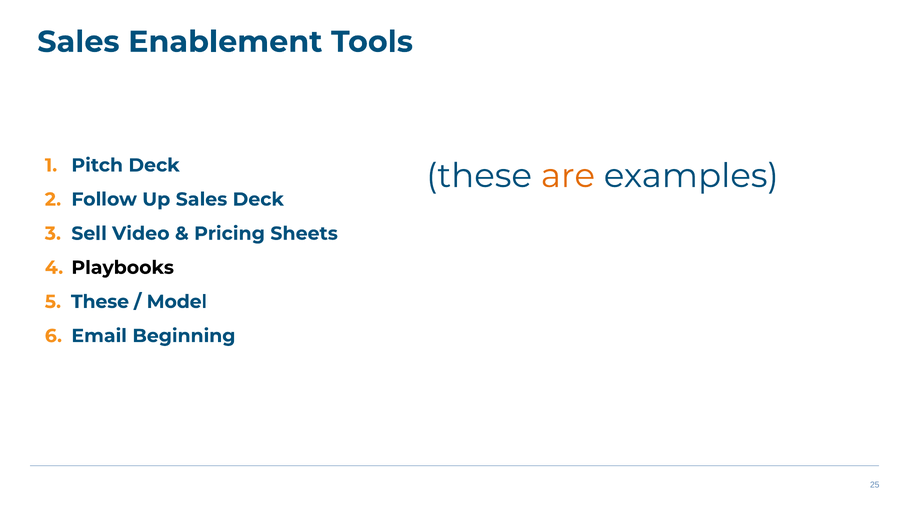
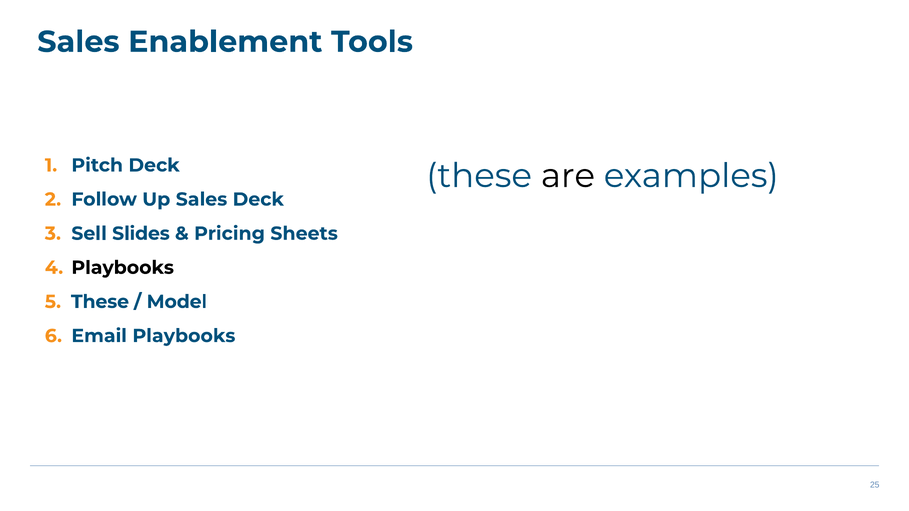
are colour: orange -> black (568, 176)
Video: Video -> Slides (141, 234)
Email Beginning: Beginning -> Playbooks (184, 336)
